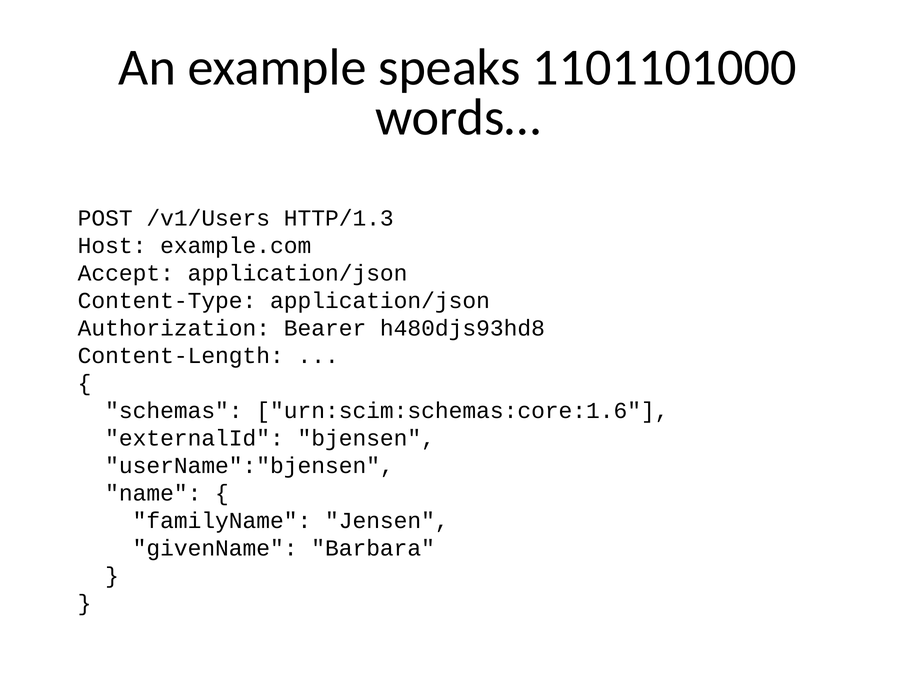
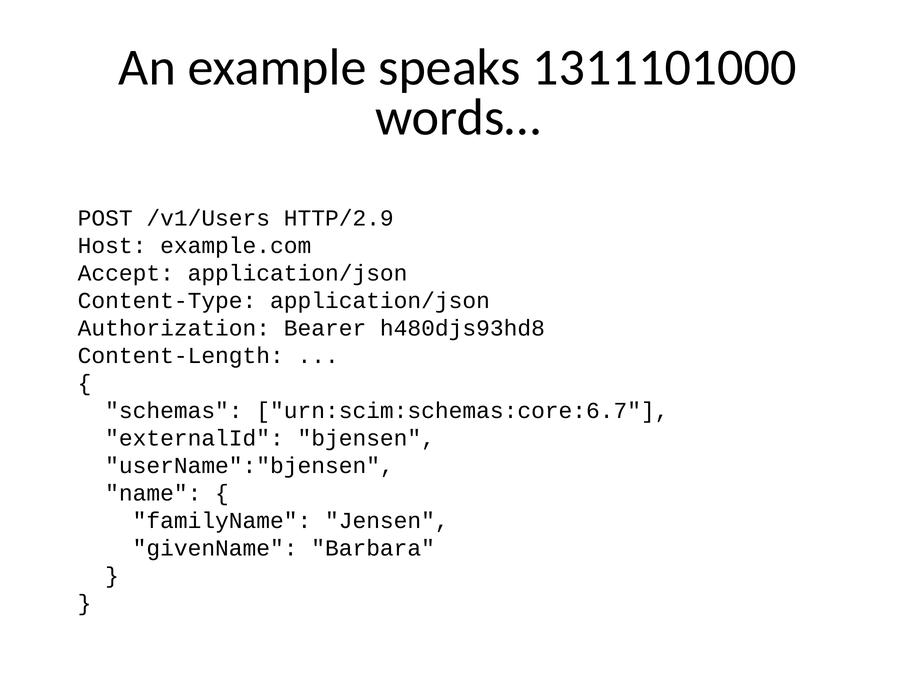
1101101000: 1101101000 -> 1311101000 (665, 68)
HTTP/1.3: HTTP/1.3 -> HTTP/2.9 (339, 218)
urn:scim:schemas:core:1.6: urn:scim:schemas:core:1.6 -> urn:scim:schemas:core:6.7 (462, 411)
